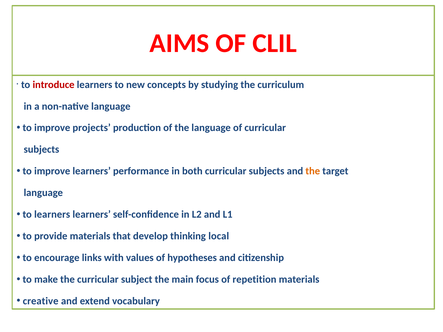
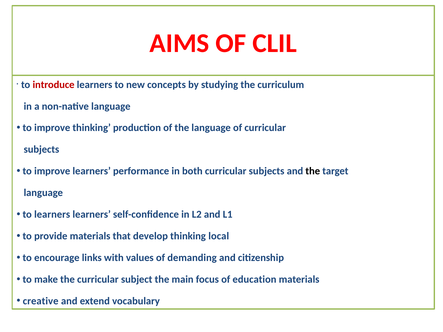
improve projects: projects -> thinking (92, 128)
the colour: orange -> black (313, 171)
hypotheses: hypotheses -> demanding (192, 258)
repetition: repetition -> education (254, 280)
